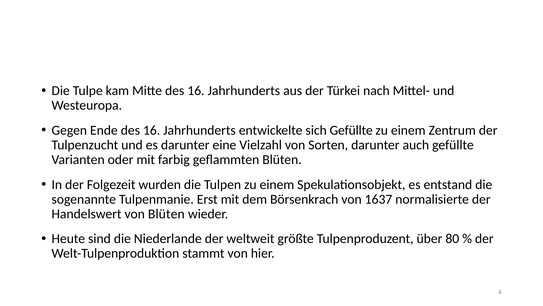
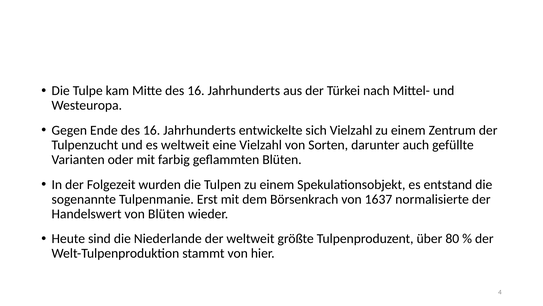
sich Gefüllte: Gefüllte -> Vielzahl (351, 130)
es darunter: darunter -> weltweit (185, 145)
